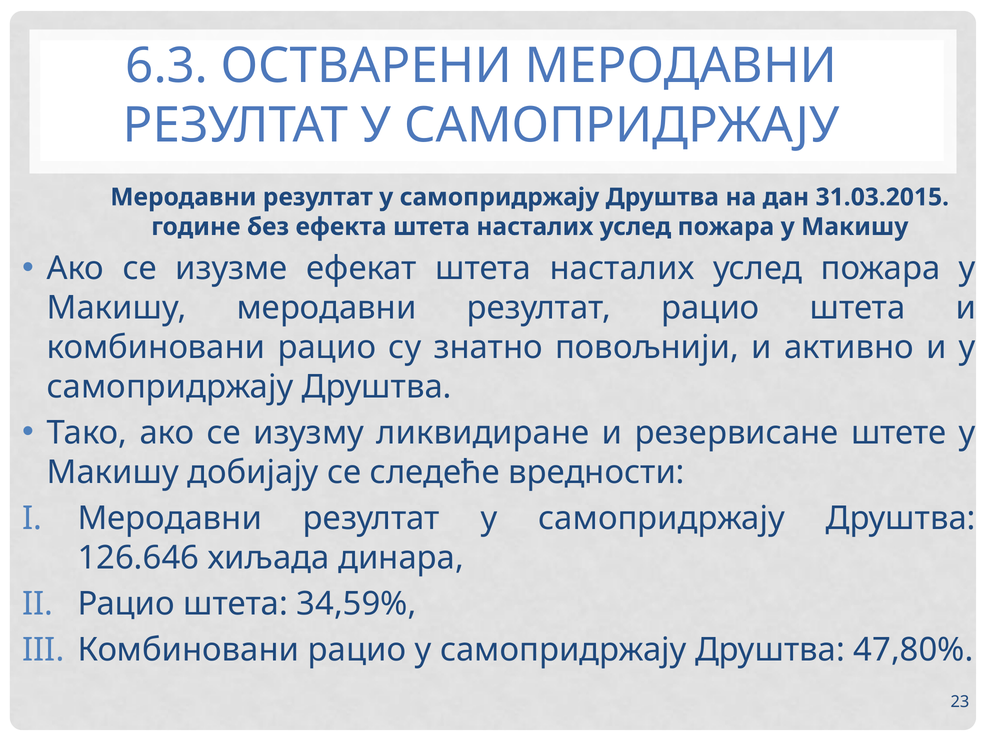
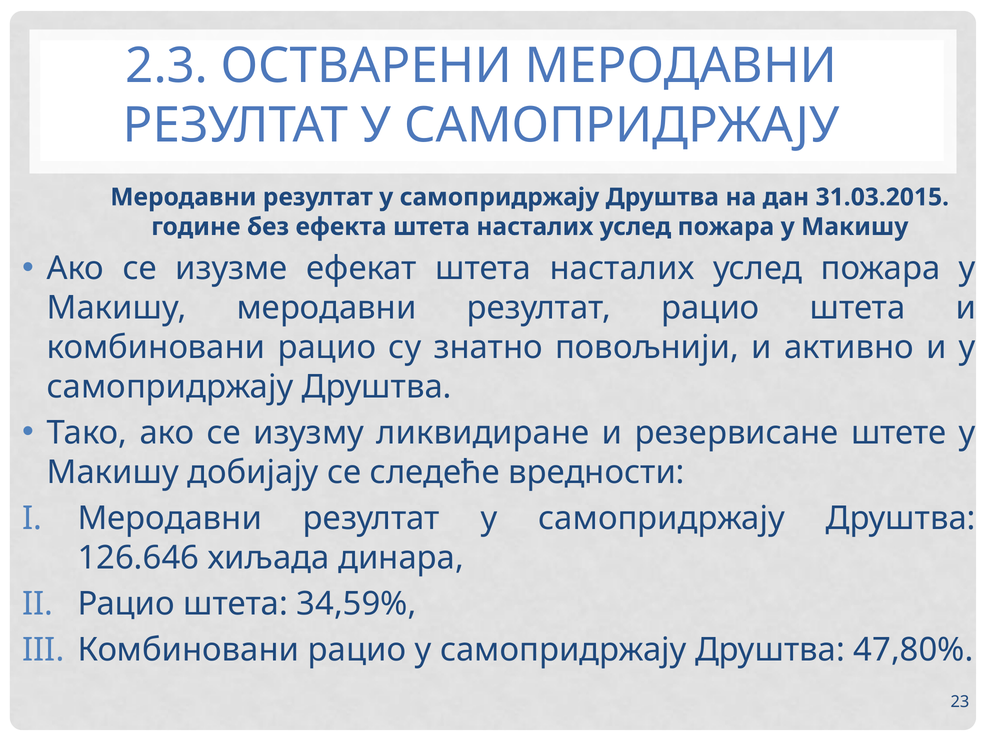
6.3: 6.3 -> 2.3 (167, 66)
